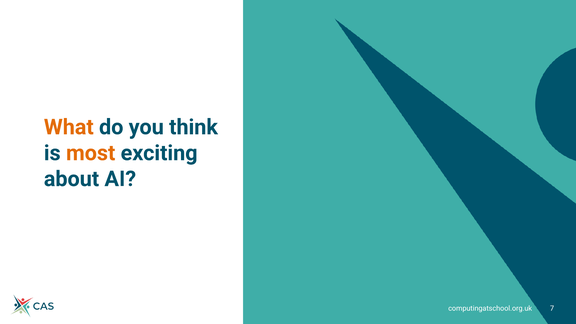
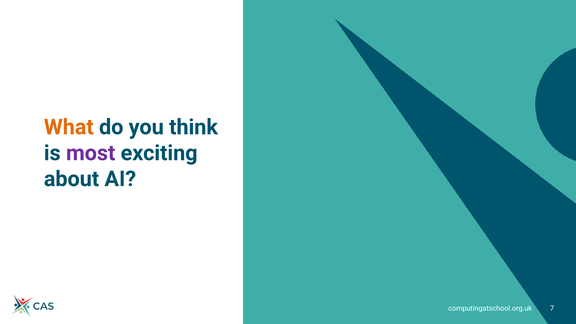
most colour: orange -> purple (91, 153)
